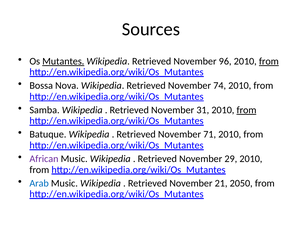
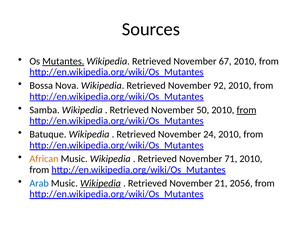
96: 96 -> 67 (225, 61)
from underline: present -> none (269, 61)
74: 74 -> 92 (220, 85)
31: 31 -> 50 (203, 110)
71: 71 -> 24 (210, 134)
African colour: purple -> orange (44, 158)
29: 29 -> 71 (231, 158)
Wikipedia underline: none -> present (100, 183)
2050: 2050 -> 2056 (241, 183)
